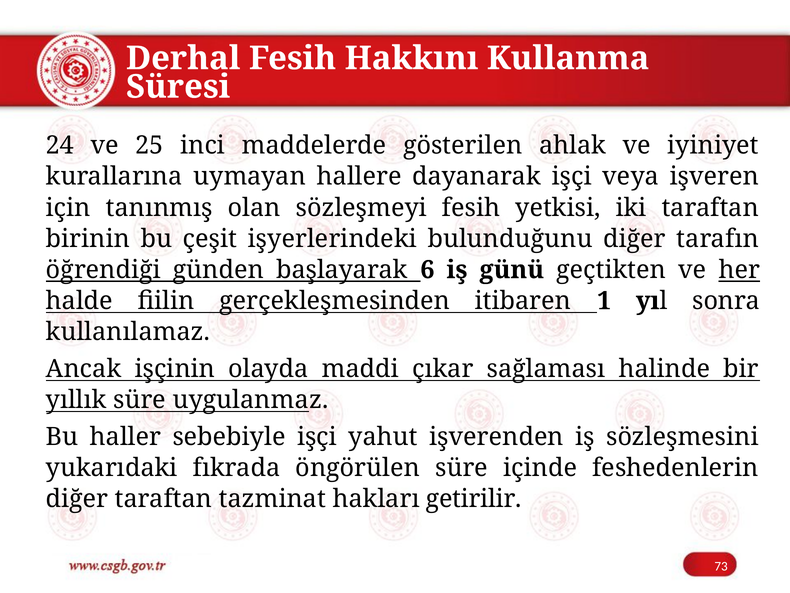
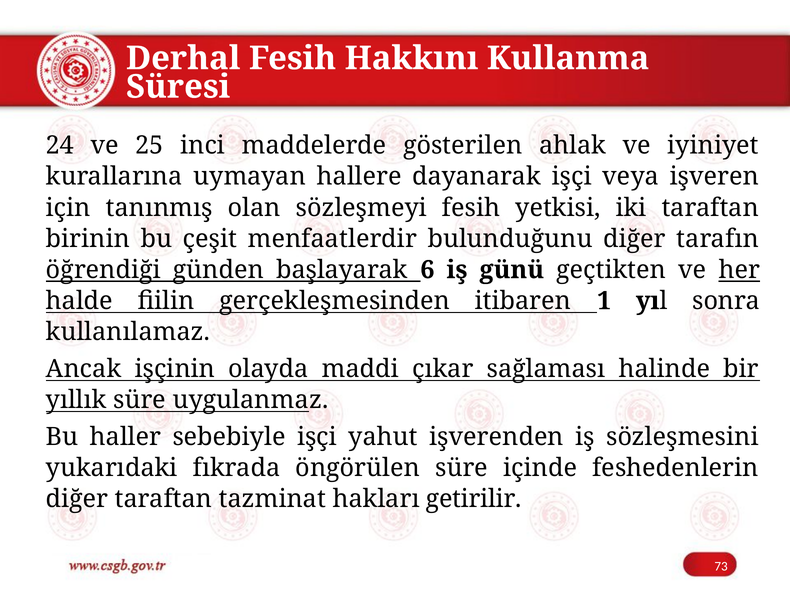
işyerlerindeki: işyerlerindeki -> menfaatlerdir (332, 239)
